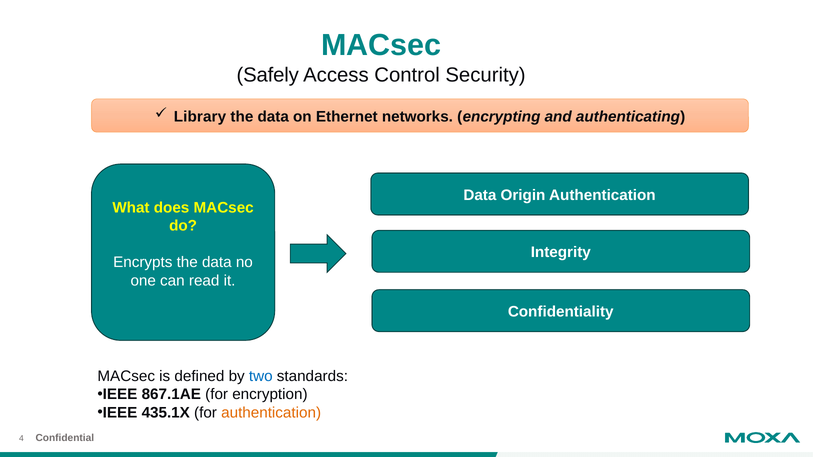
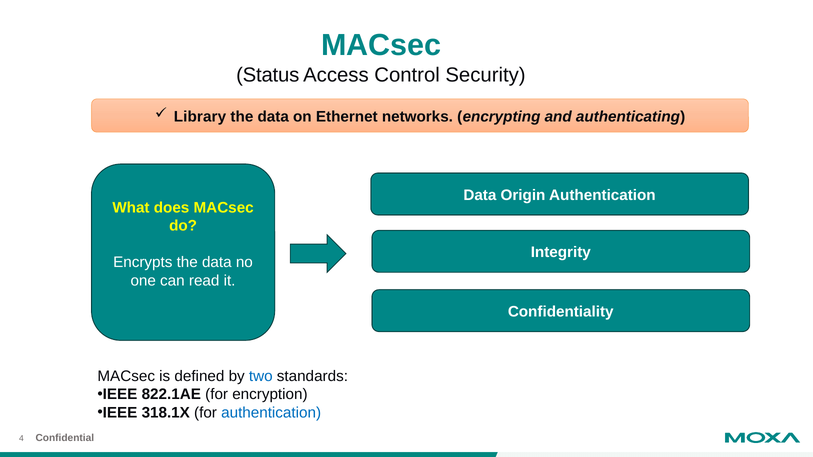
Safely: Safely -> Status (268, 75)
867.1AE: 867.1AE -> 822.1AE (171, 395)
435.1X: 435.1X -> 318.1X (166, 413)
authentication colour: orange -> blue (271, 413)
